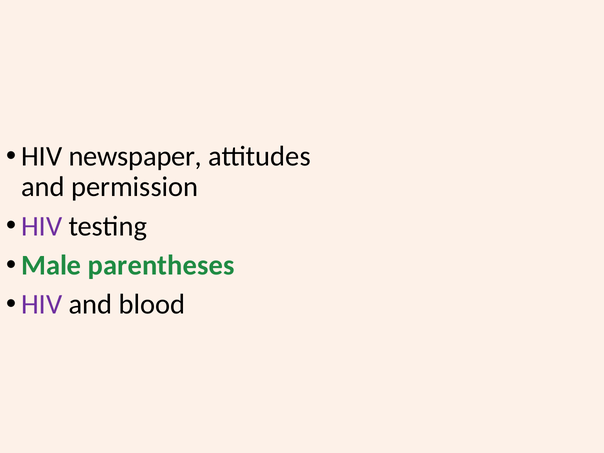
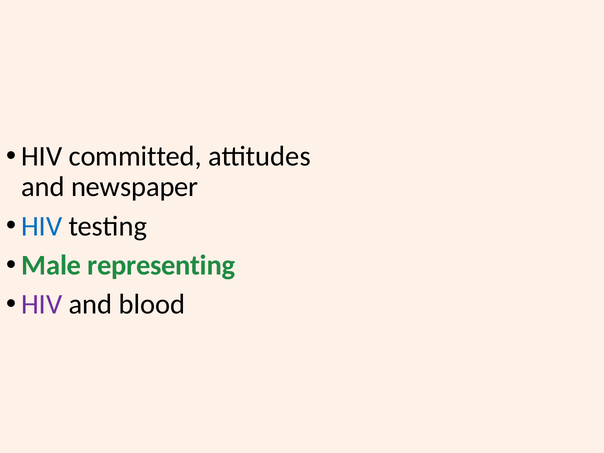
newspaper: newspaper -> committed (135, 156)
permission: permission -> newspaper (135, 187)
HIV colour: purple -> blue (42, 226)
parentheses: parentheses -> representing (161, 265)
